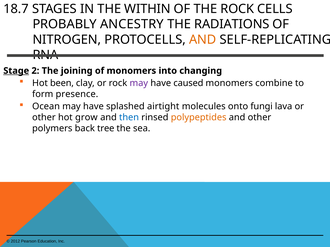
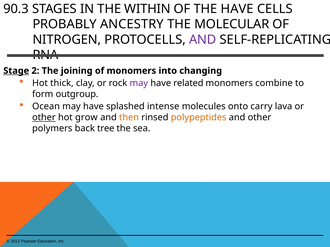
18.7: 18.7 -> 90.3 (16, 9)
THE ROCK: ROCK -> HAVE (237, 9)
RADIATIONS: RADIATIONS -> MOLECULAR (232, 24)
AND colour: orange -> purple (203, 40)
been: been -> thick (62, 83)
caused: caused -> related (188, 83)
presence: presence -> outgroup (77, 94)
airtight: airtight -> intense (163, 107)
fungi: fungi -> carry (261, 107)
other underline: none -> present (44, 118)
then colour: blue -> orange (129, 118)
